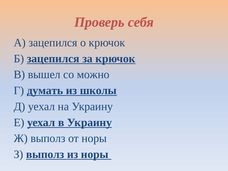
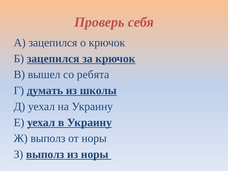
можно: можно -> ребята (93, 75)
